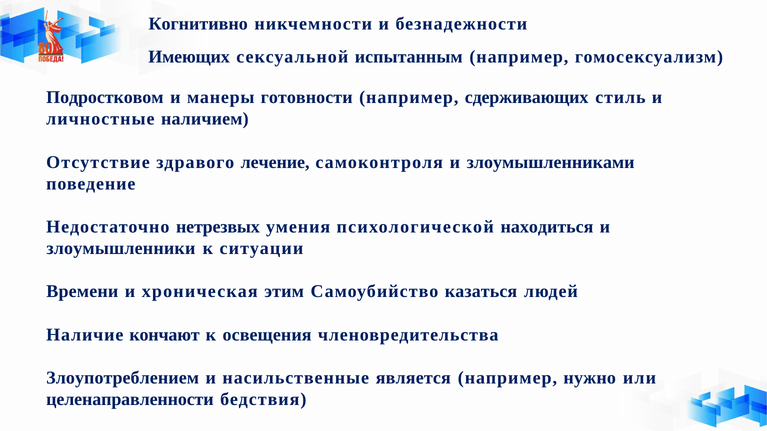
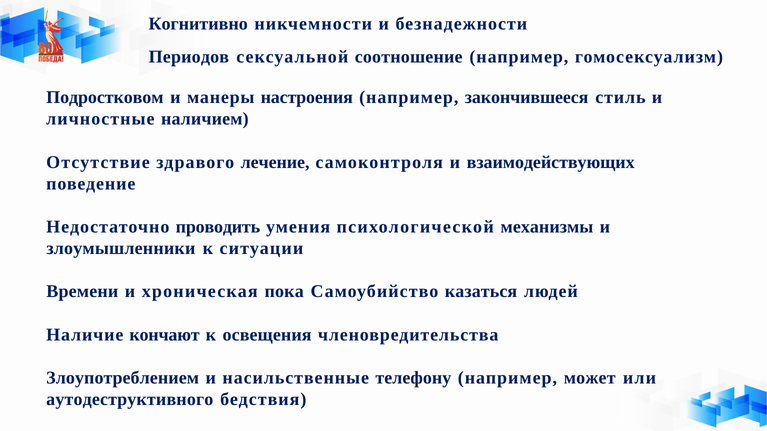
Имеющих: Имеющих -> Периодов (189, 57)
испытанным: испытанным -> соотношение (409, 57)
готовности: готовности -> настроения (307, 98)
сдерживающих: сдерживающих -> закончившееся (527, 98)
злоумышленниками: злоумышленниками -> взаимодействующих (551, 162)
нетрезвых: нетрезвых -> проводить (218, 227)
находиться: находиться -> механизмы (547, 227)
этим: этим -> пока (284, 292)
является: является -> телефону (413, 378)
нужно: нужно -> может (590, 378)
целенаправленности: целенаправленности -> аутодеструктивного (130, 400)
